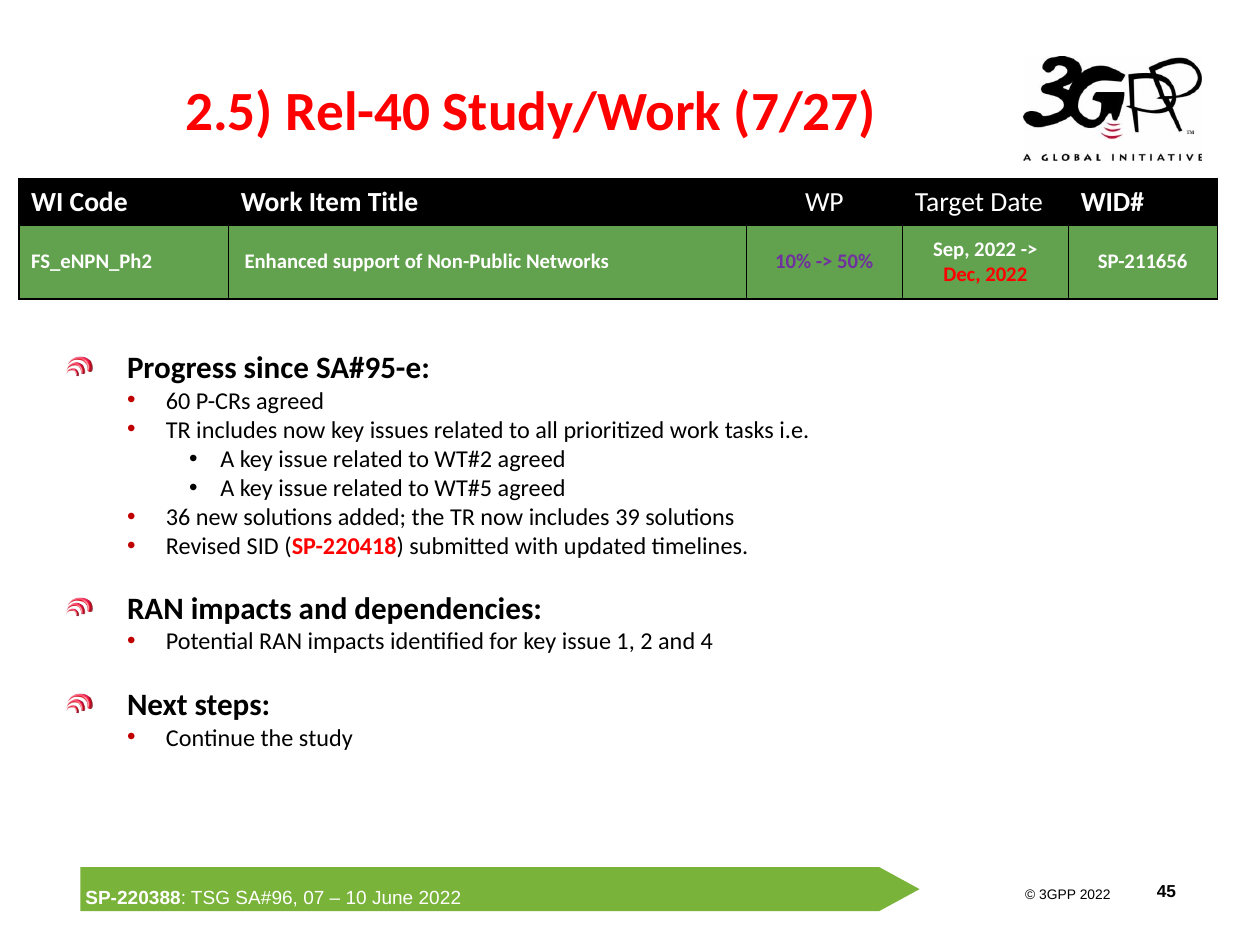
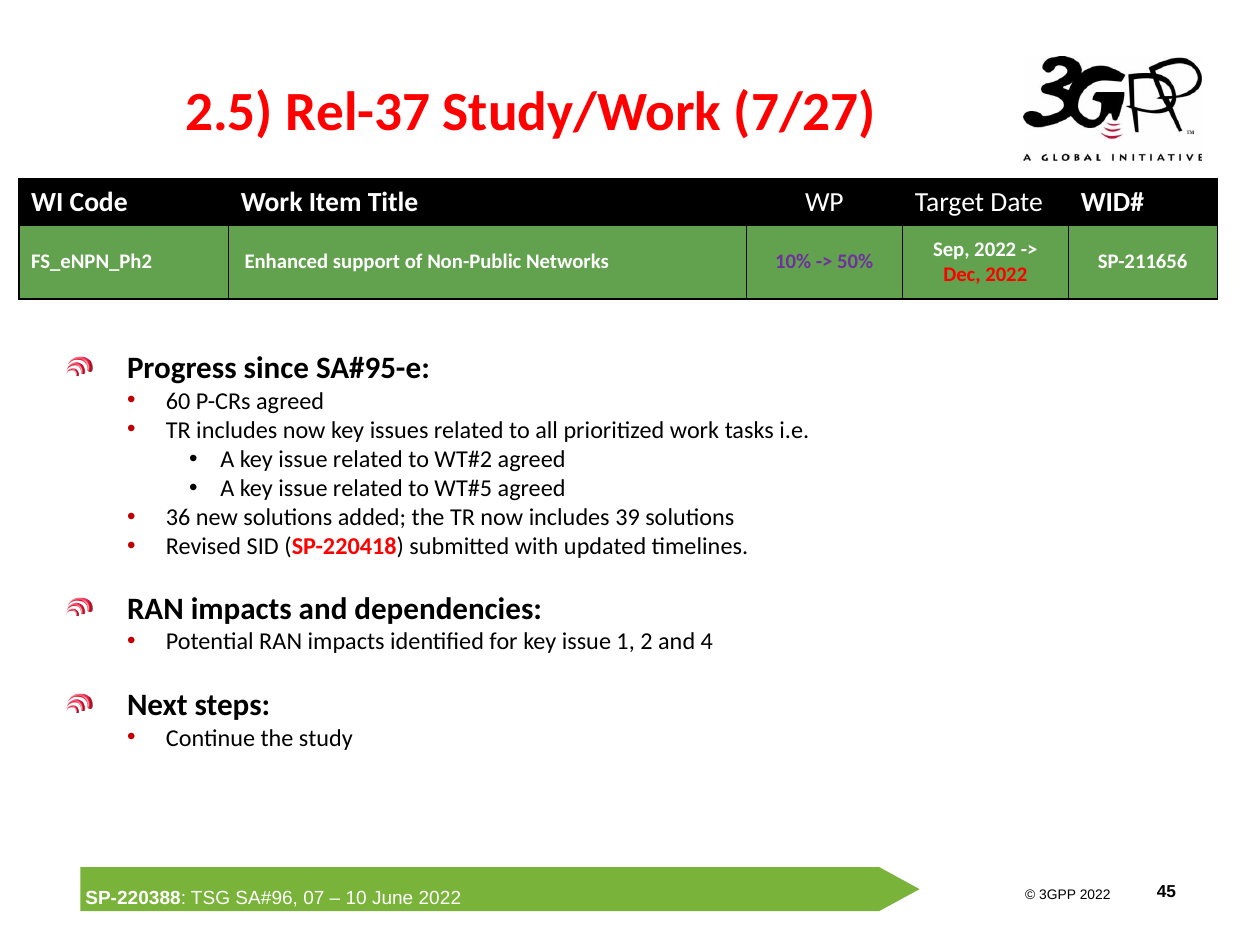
Rel-40: Rel-40 -> Rel-37 (358, 113)
